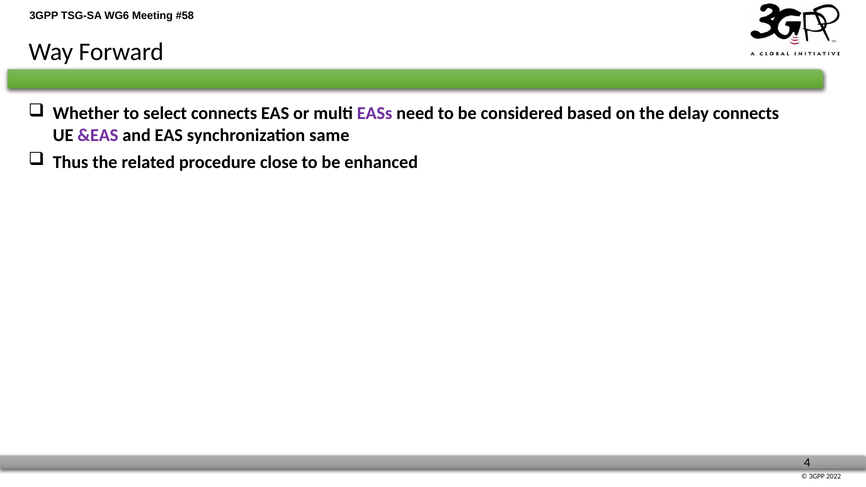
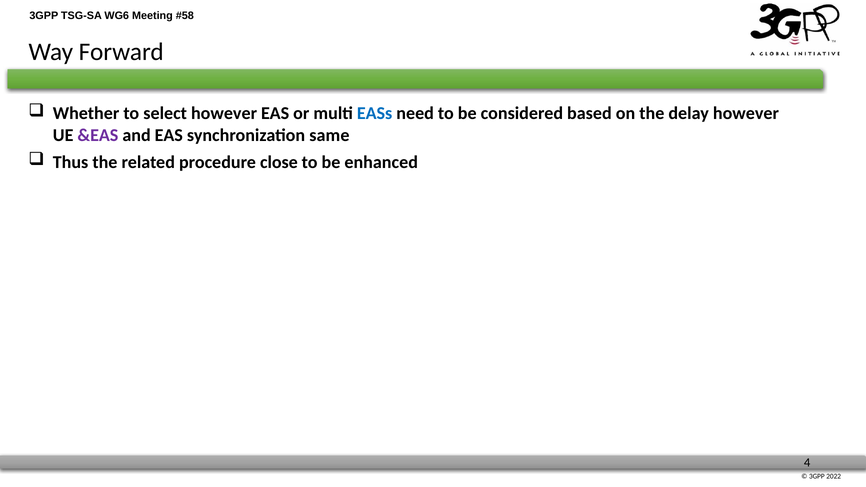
select connects: connects -> however (224, 114)
EASs colour: purple -> blue (375, 114)
delay connects: connects -> however (746, 114)
